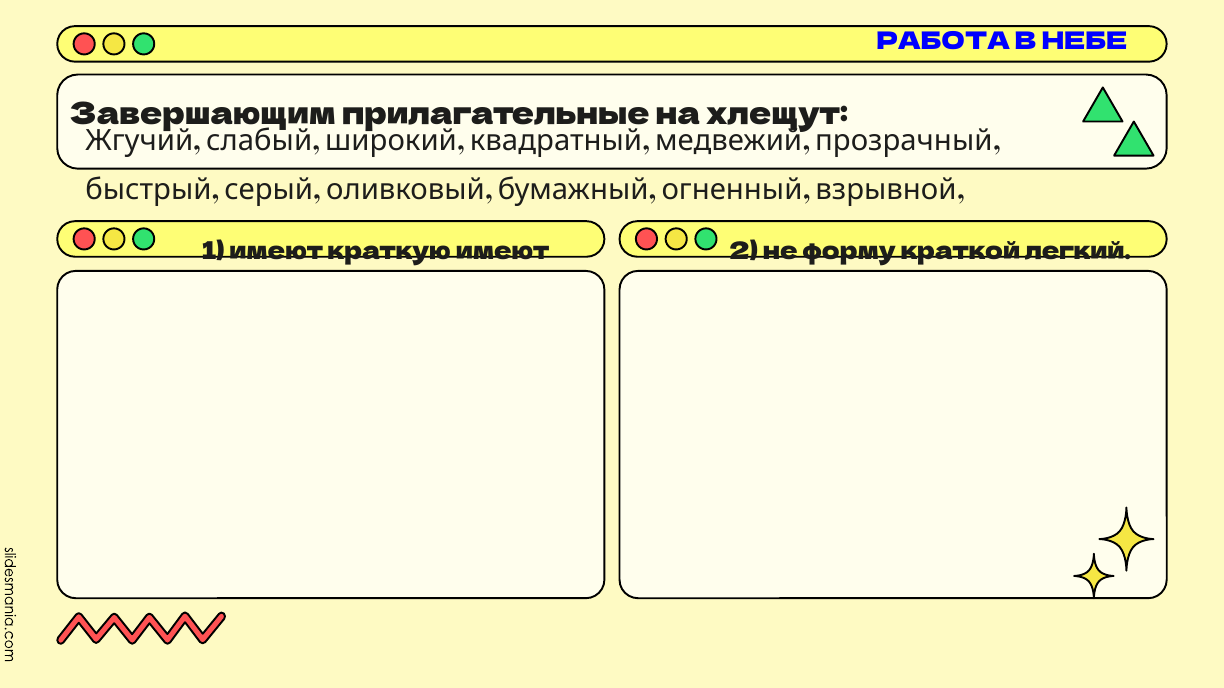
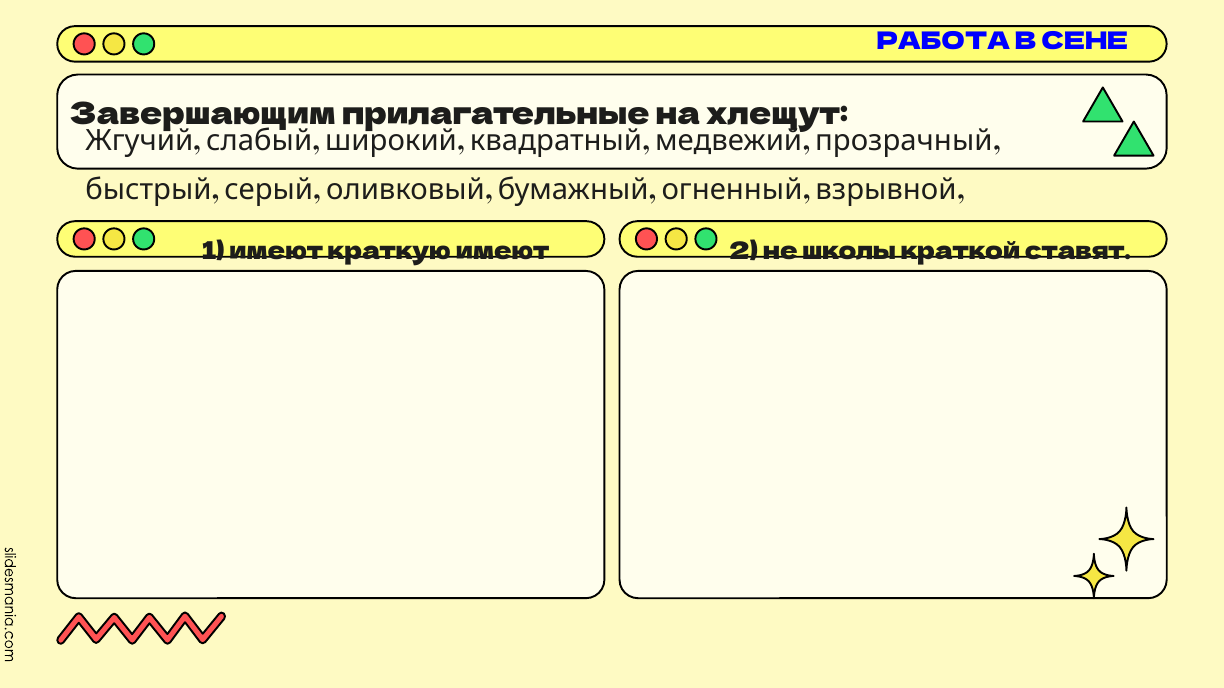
НЕБЕ: НЕБЕ -> СЕНЕ (1085, 41)
форму: форму -> школы (849, 252)
легкий: легкий -> ставят (1078, 252)
